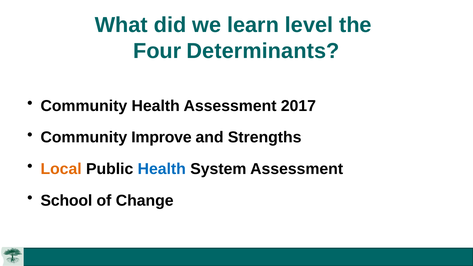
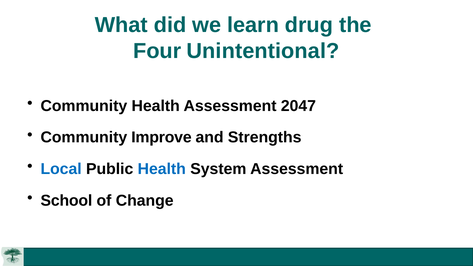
level: level -> drug (309, 25)
Determinants: Determinants -> Unintentional (263, 51)
2017: 2017 -> 2047 (298, 106)
Local colour: orange -> blue (61, 169)
